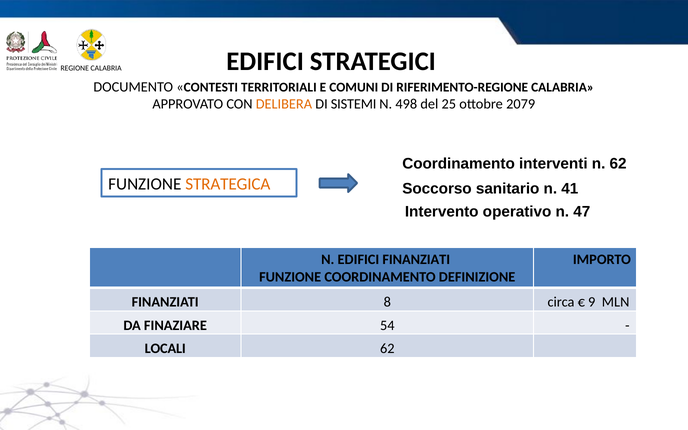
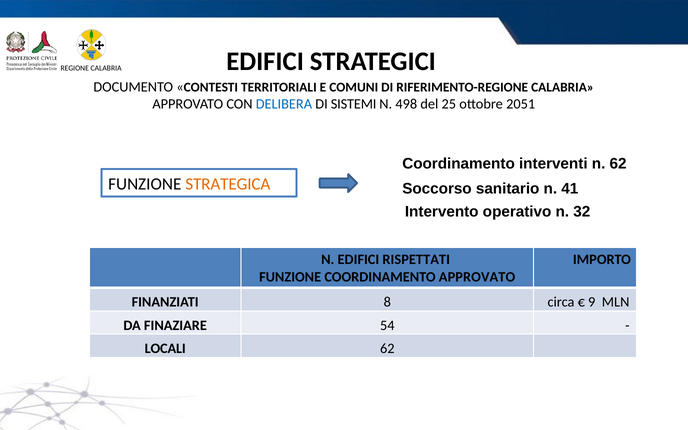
DELIBERA colour: orange -> blue (284, 104)
2079: 2079 -> 2051 (521, 104)
47: 47 -> 32 (582, 212)
EDIFICI FINANZIATI: FINANZIATI -> RISPETTATI (416, 259)
COORDINAMENTO DEFINIZIONE: DEFINIZIONE -> APPROVATO (477, 277)
